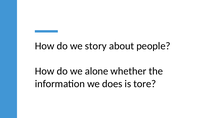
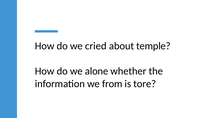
story: story -> cried (96, 46)
people: people -> temple (153, 46)
does: does -> from (112, 83)
